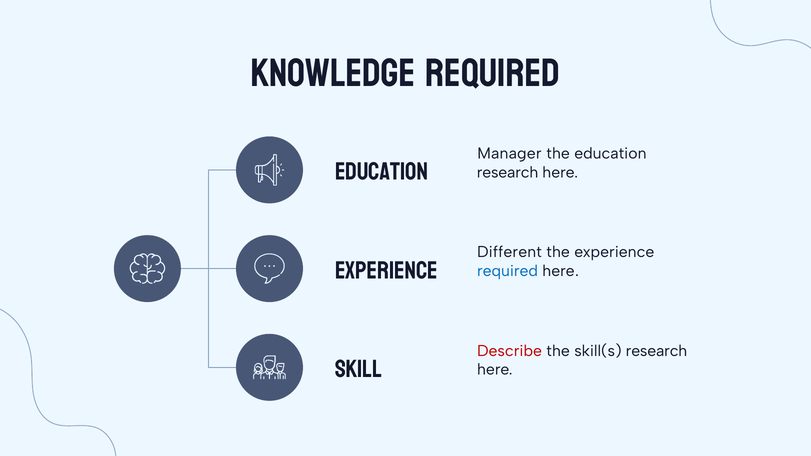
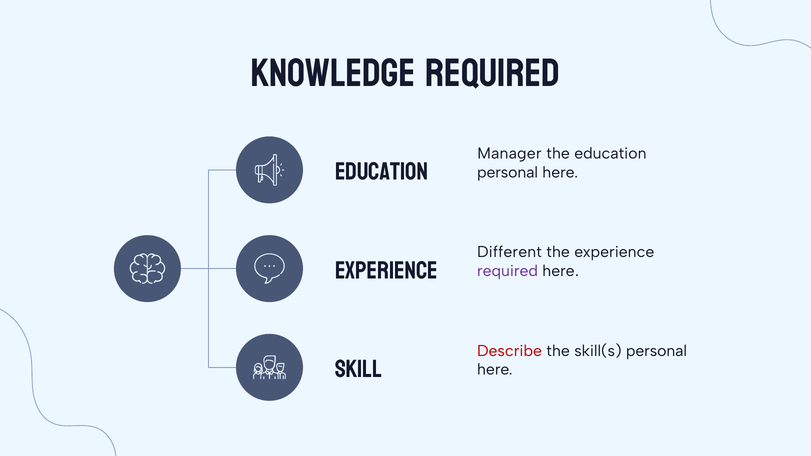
research: research -> personal (508, 172)
required colour: blue -> purple (508, 271)
skill(s research: research -> personal (656, 351)
